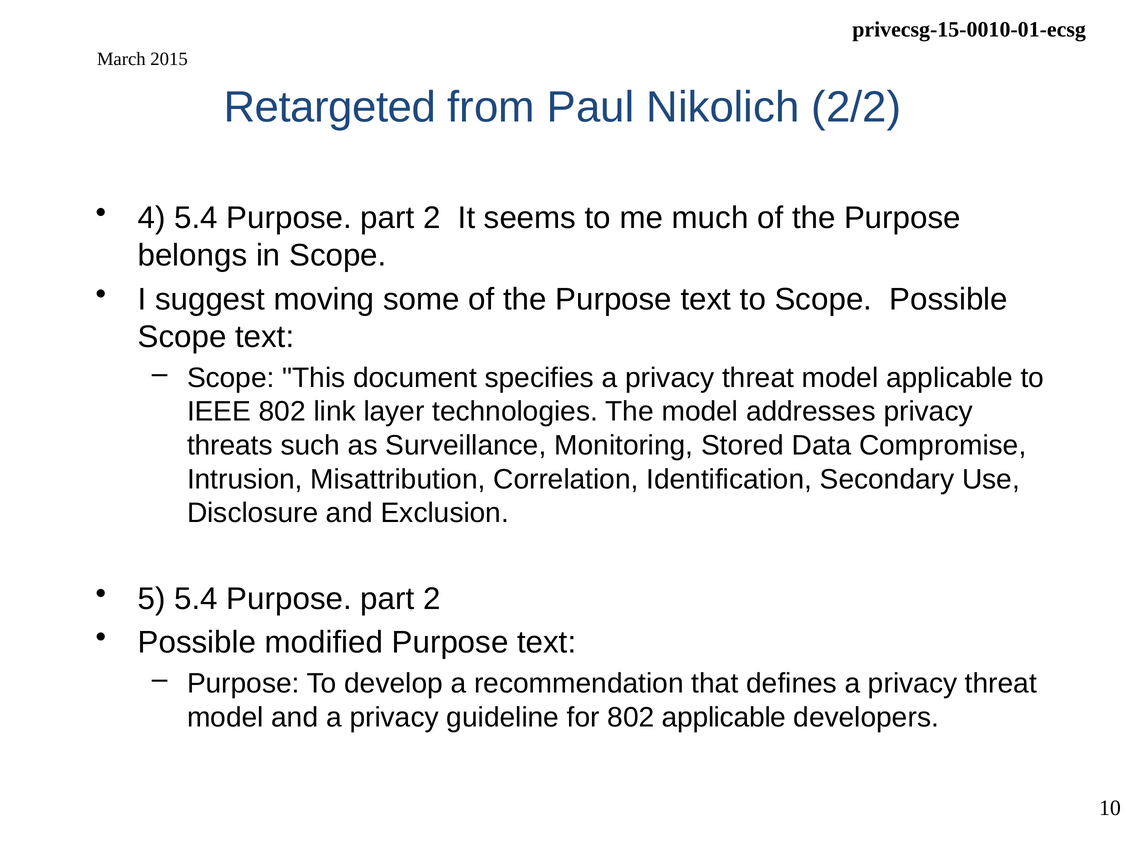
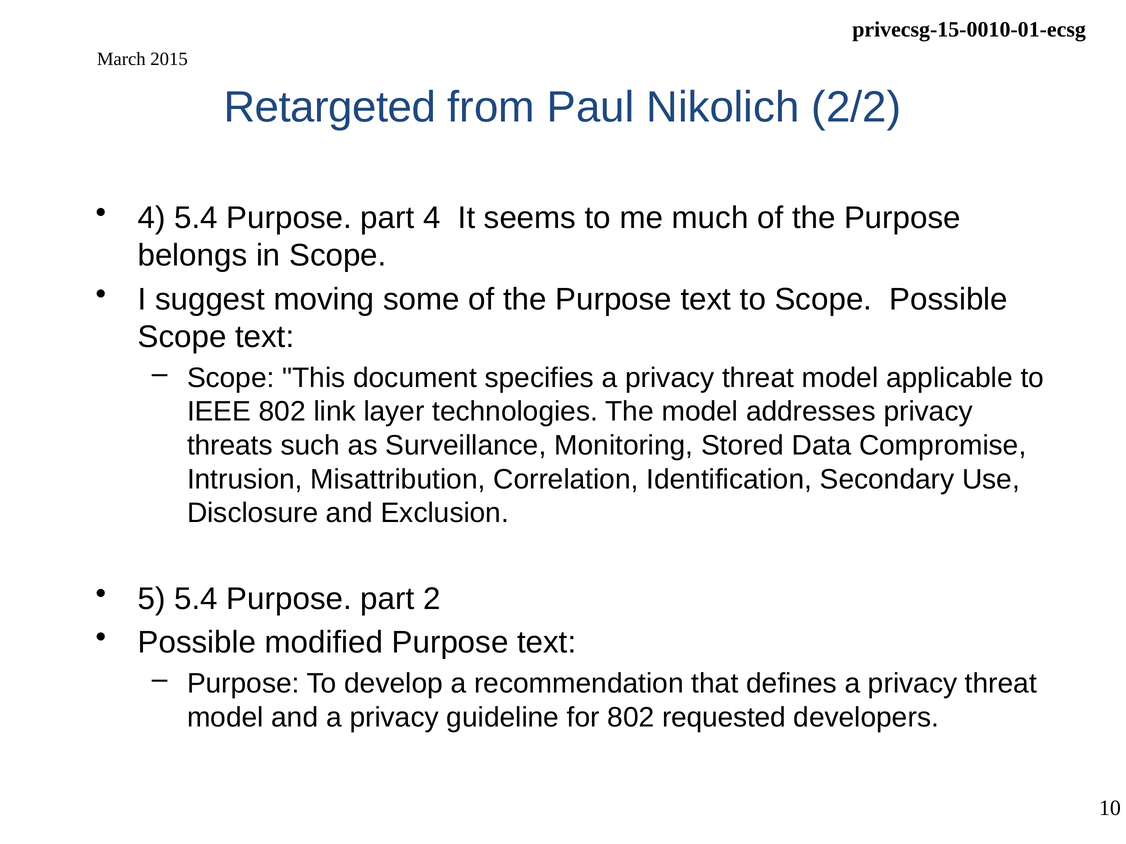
2: 2 -> 4 (432, 218)
802 applicable: applicable -> requested (724, 718)
